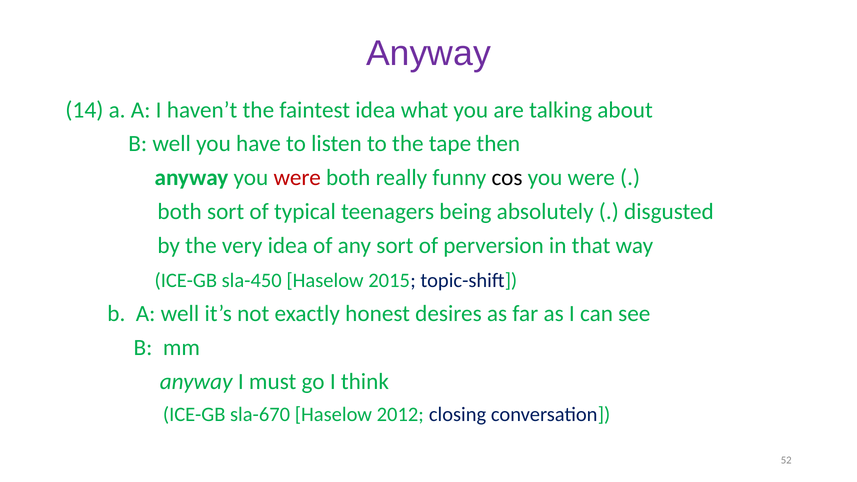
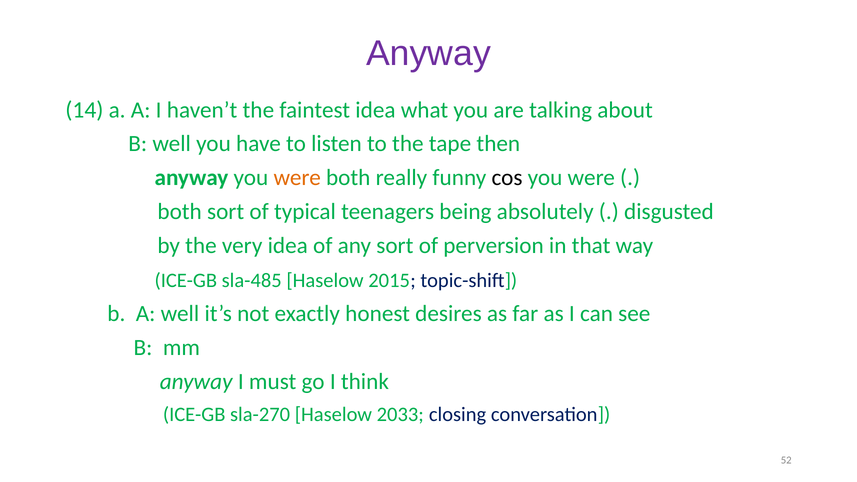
were colour: red -> orange (297, 178)
sla-450: sla-450 -> sla-485 (252, 281)
sla-670: sla-670 -> sla-270 (260, 414)
2012: 2012 -> 2033 (400, 414)
